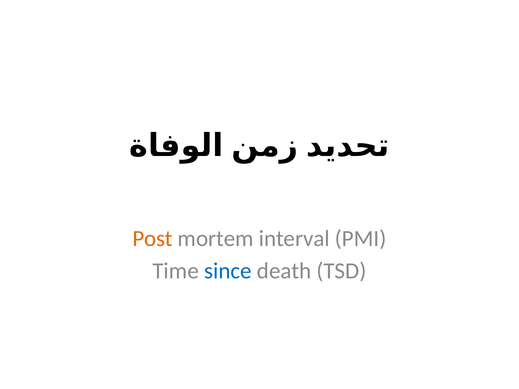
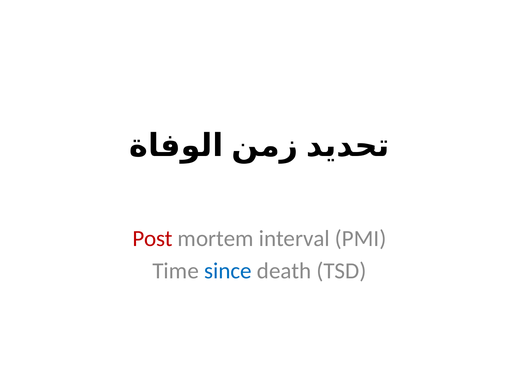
Post colour: orange -> red (152, 239)
